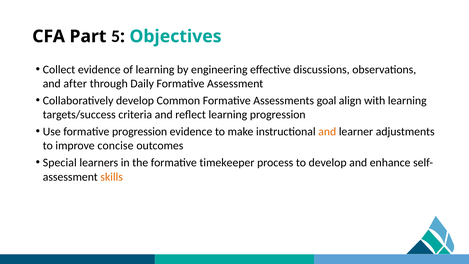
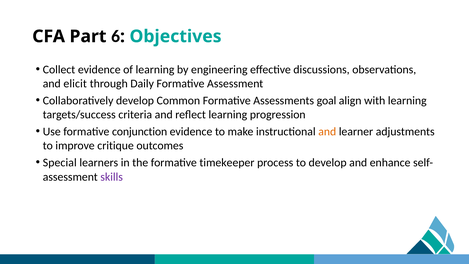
5: 5 -> 6 (116, 36)
after: after -> elicit (75, 83)
formative progression: progression -> conjunction (140, 132)
concise: concise -> critique (116, 146)
skills colour: orange -> purple (112, 177)
